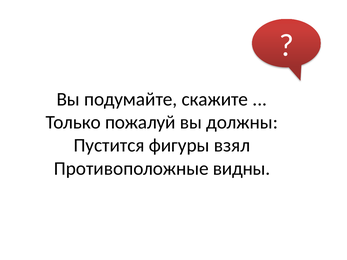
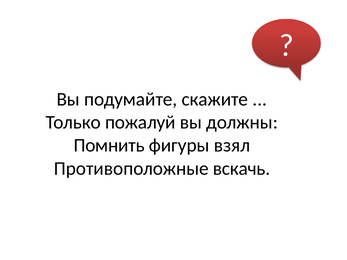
Пустится: Пустится -> Помнить (109, 146)
видны: видны -> вскачь (241, 169)
